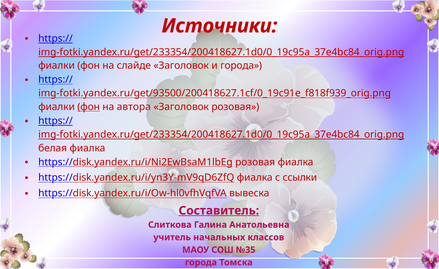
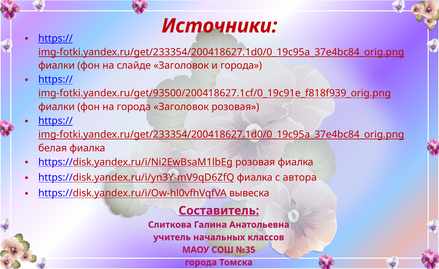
фон underline: present -> none (89, 107)
на автора: автора -> города (134, 107)
с ссылки: ссылки -> автора (300, 178)
